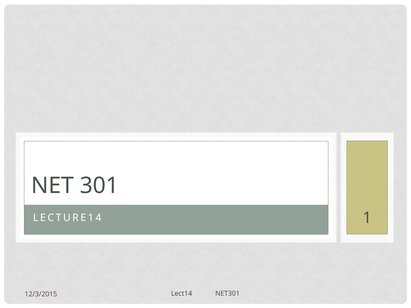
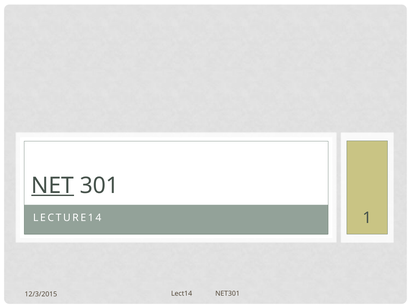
NET underline: none -> present (53, 186)
